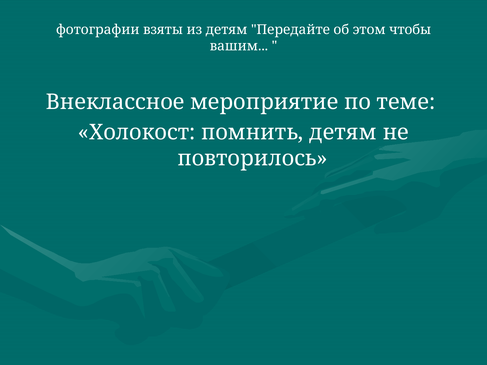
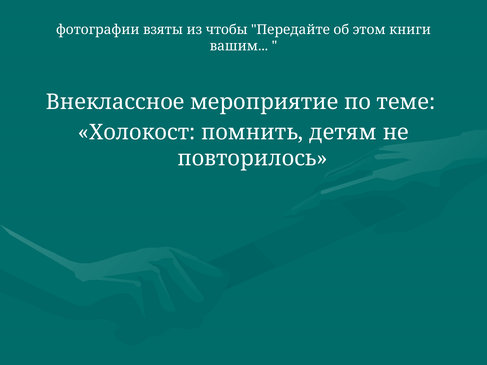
из детям: детям -> чтобы (227, 30)
чтобы: чтобы -> книги (410, 30)
